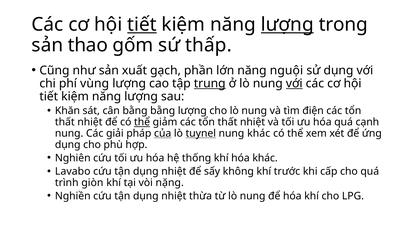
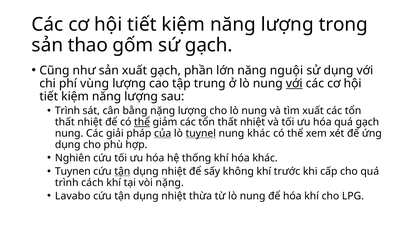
tiết underline: present -> none (142, 25)
lượng underline: present -> none (287, 25)
sứ thấp: thấp -> gạch (209, 45)
trung underline: present -> none (210, 83)
Khăn: Khăn -> Trình (67, 111)
bằng bằng: bằng -> nặng (163, 111)
tìm điện: điện -> xuất (313, 111)
quá cạnh: cạnh -> gạch (367, 122)
Lavabo: Lavabo -> Tuynen (73, 171)
tận underline: none -> present (122, 171)
giòn: giòn -> cách (92, 182)
Nghiền: Nghiền -> Lavabo (73, 195)
